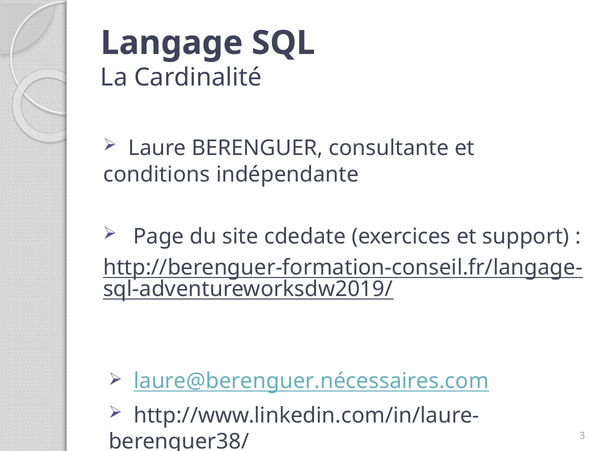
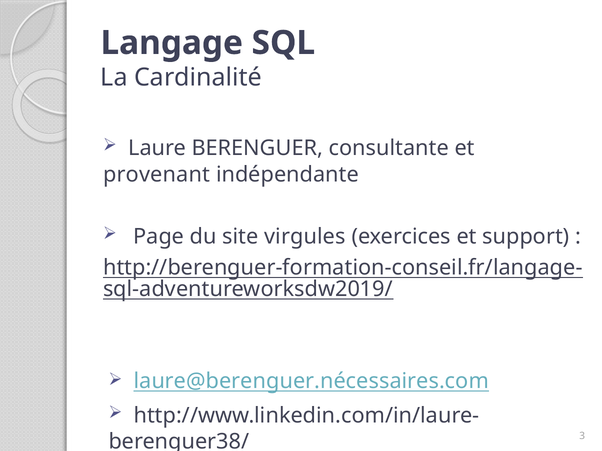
conditions: conditions -> provenant (157, 175)
cdedate: cdedate -> virgules (305, 237)
